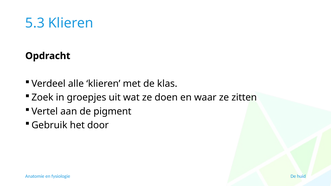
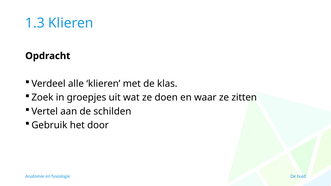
5.3: 5.3 -> 1.3 (35, 23)
pigment: pigment -> schilden (112, 111)
